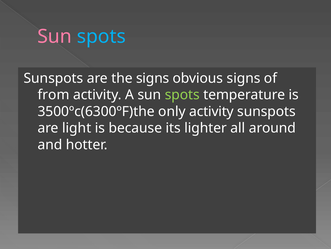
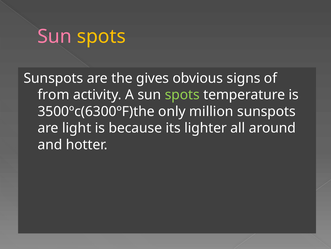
spots colour: light blue -> yellow (101, 36)
the signs: signs -> gives (153, 78)
only activity: activity -> million (211, 111)
